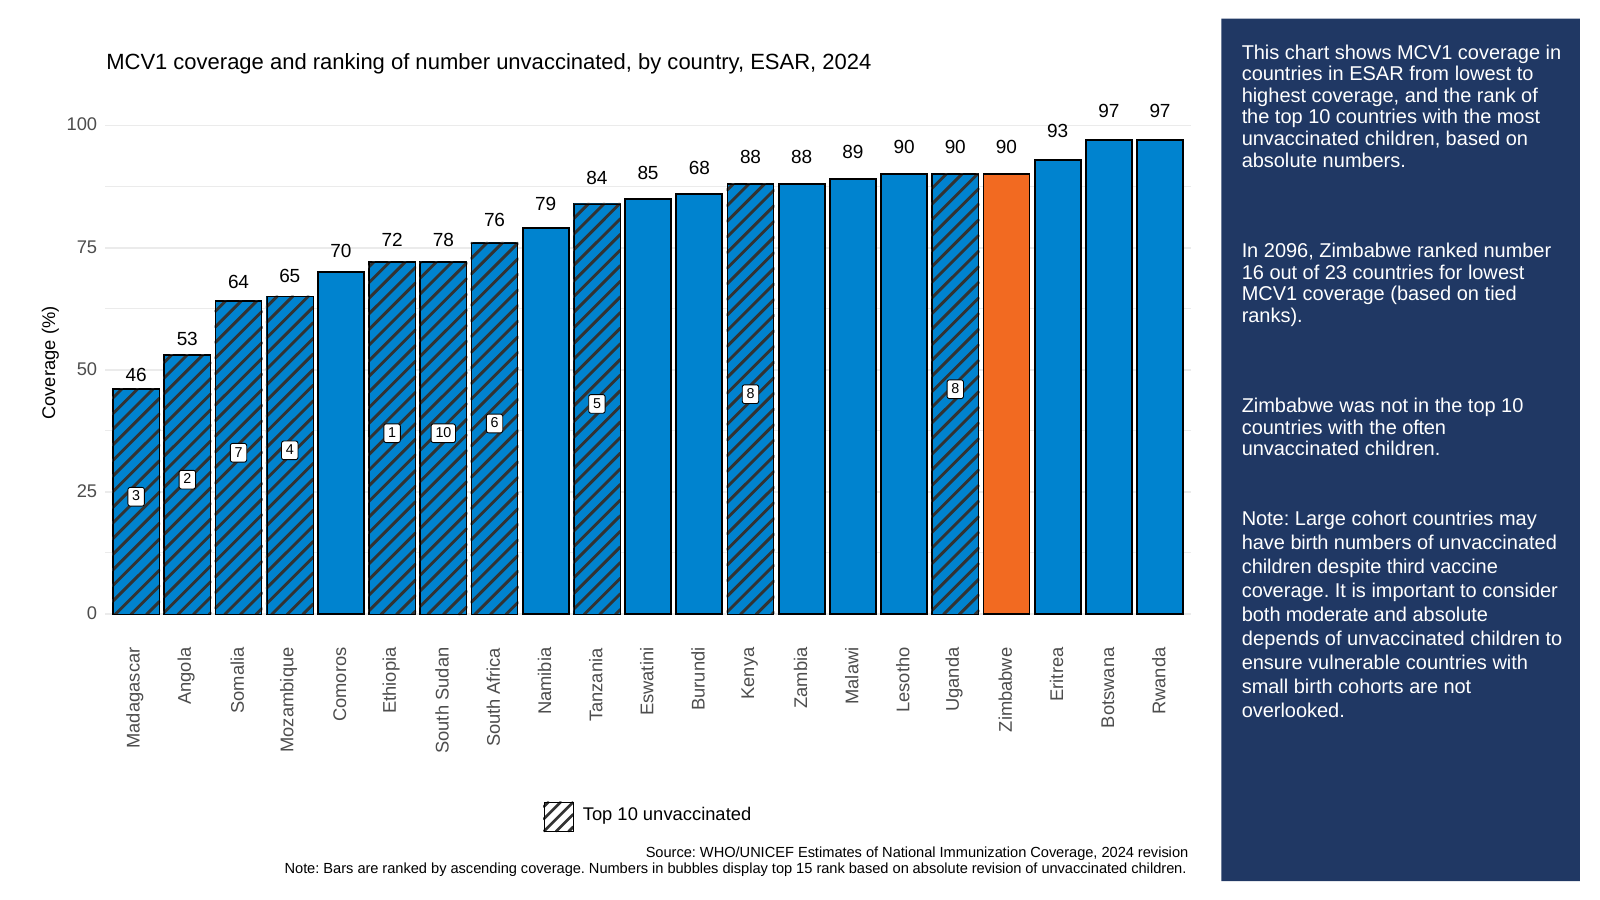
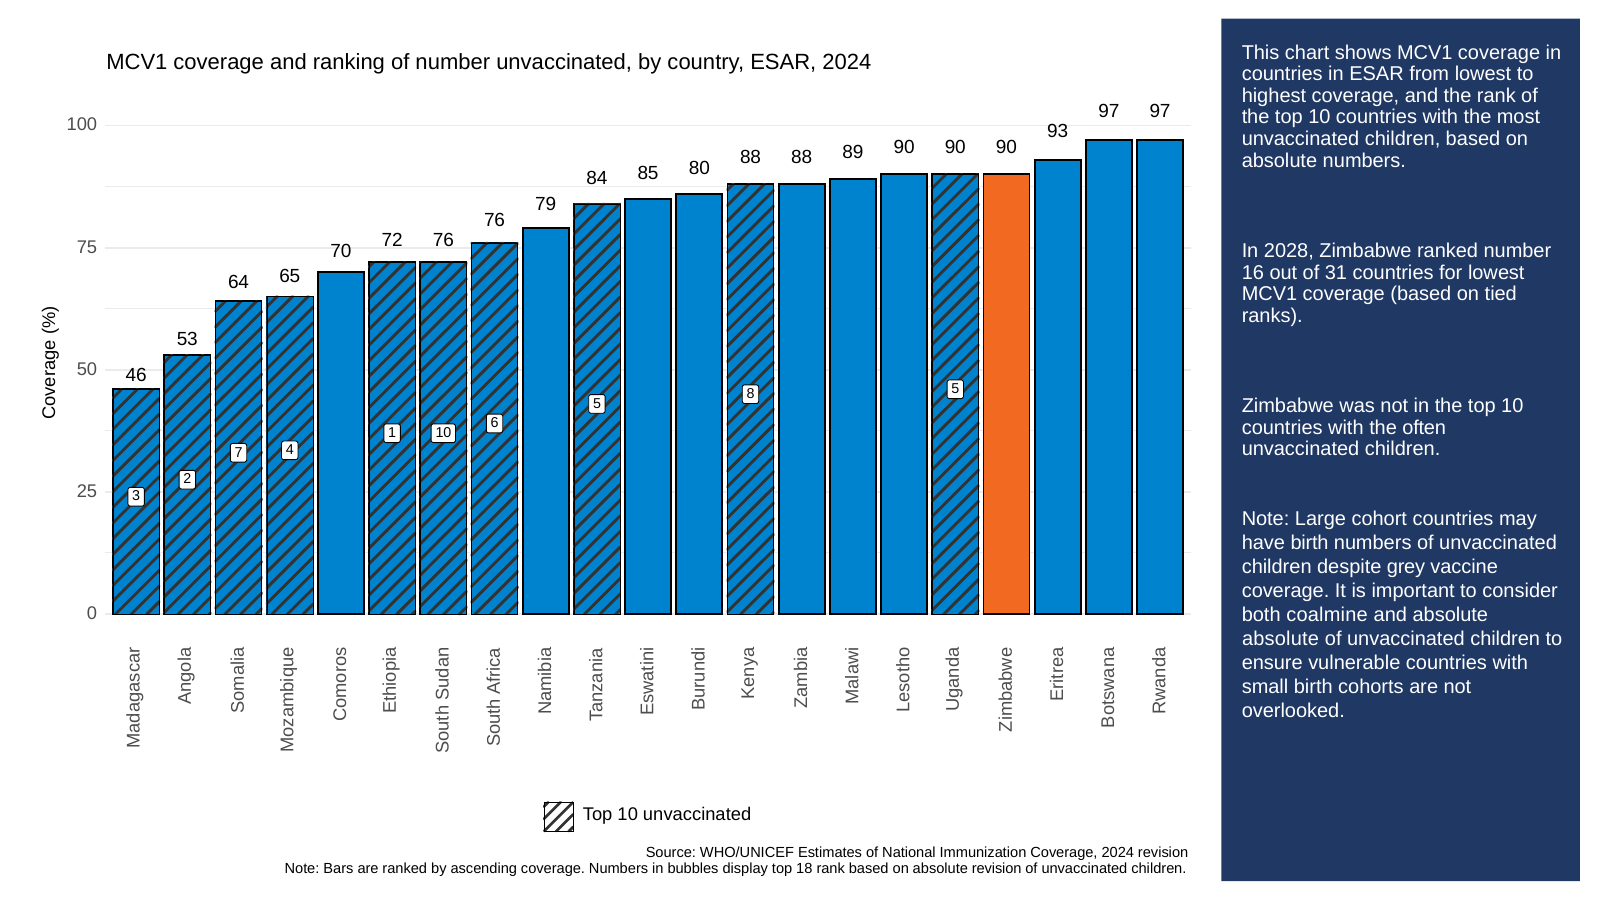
68: 68 -> 80 (699, 168)
72 78: 78 -> 76 (443, 241)
2096: 2096 -> 2028 (1289, 251)
23: 23 -> 31 (1336, 273)
8 8: 8 -> 5 (955, 389)
third: third -> grey (1406, 567)
moderate: moderate -> coalmine (1327, 615)
depends: depends -> absolute (1281, 639)
15: 15 -> 18 (804, 868)
